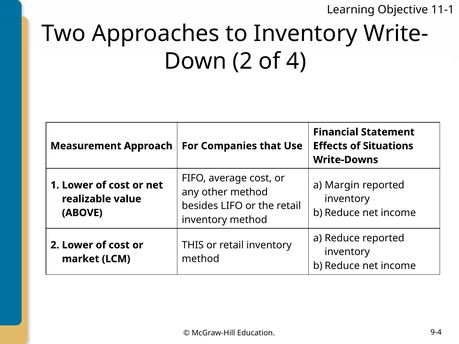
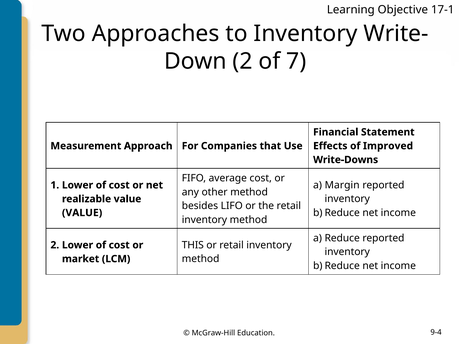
11-1: 11-1 -> 17-1 (443, 10)
4: 4 -> 7 (296, 61)
Situations: Situations -> Improved (388, 146)
ABOVE: ABOVE -> VALUE (82, 213)
